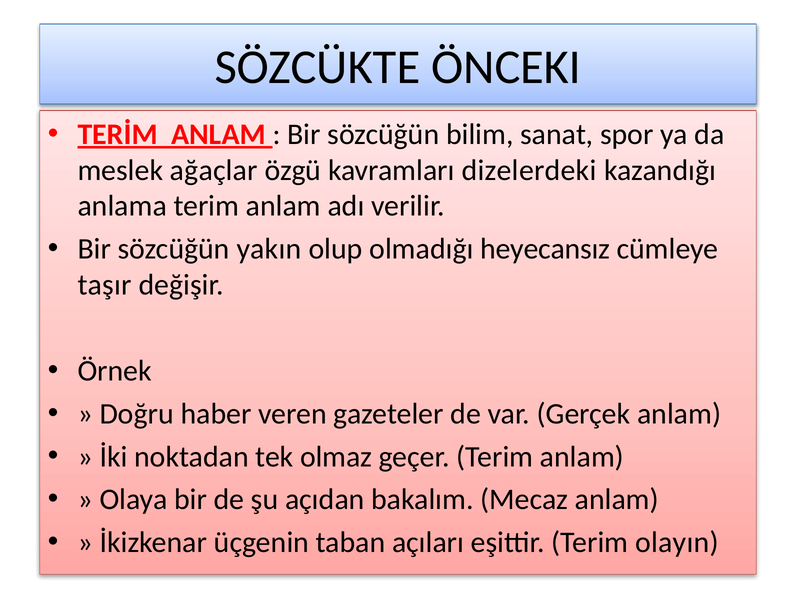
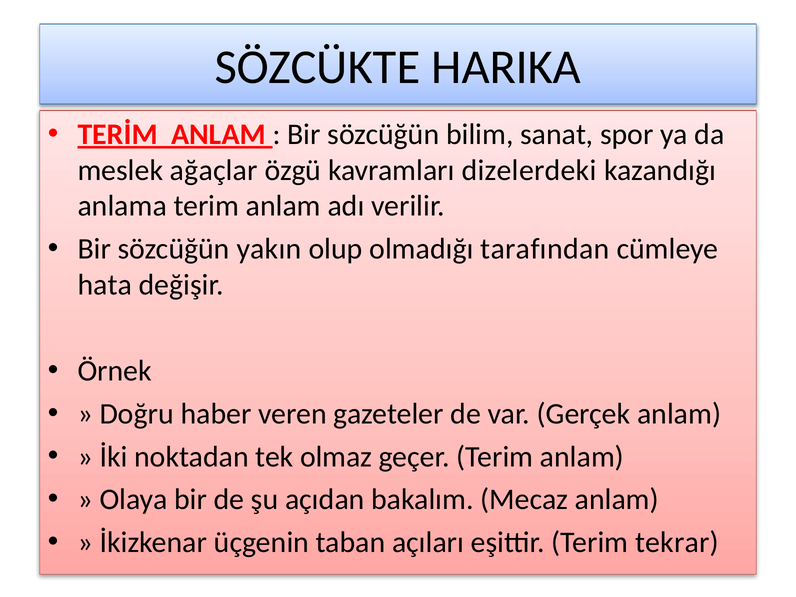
ÖNCEKI: ÖNCEKI -> HARIKA (506, 67)
heyecansız: heyecansız -> tarafından (545, 249)
taşır: taşır -> hata (105, 285)
olayın: olayın -> tekrar (677, 543)
